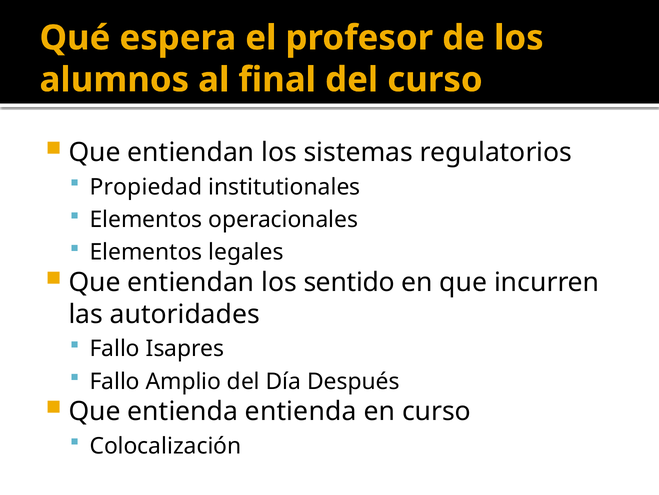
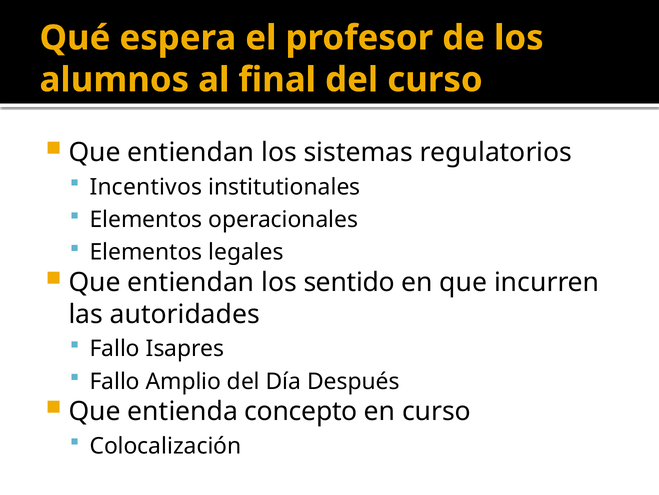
Propiedad: Propiedad -> Incentivos (146, 187)
entienda entienda: entienda -> concepto (301, 411)
